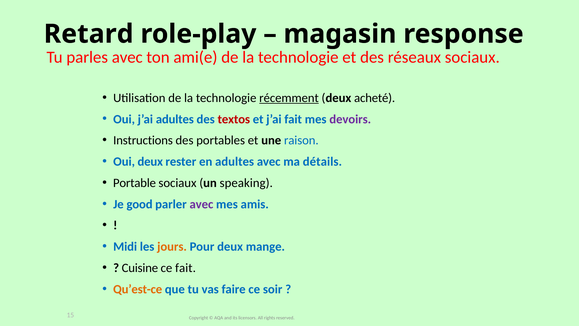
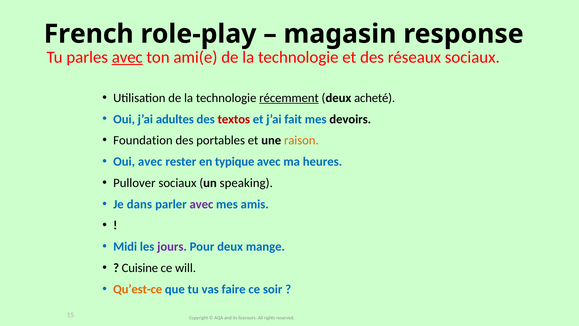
Retard: Retard -> French (89, 34)
avec underline: none -> present (127, 57)
devoirs colour: purple -> black (350, 119)
Instructions: Instructions -> Foundation (143, 140)
raison colour: blue -> orange (301, 140)
Oui deux: deux -> avec (150, 162)
en adultes: adultes -> typique (235, 162)
détails: détails -> heures (322, 162)
Portable: Portable -> Pullover (134, 183)
good: good -> dans (139, 204)
jours colour: orange -> purple (172, 246)
ce fait: fait -> will (186, 268)
